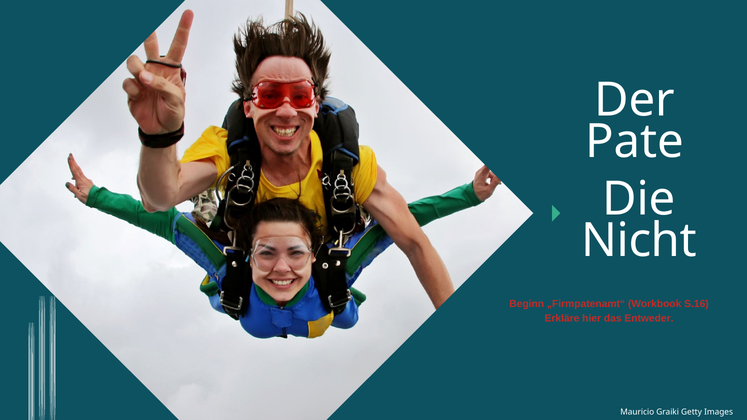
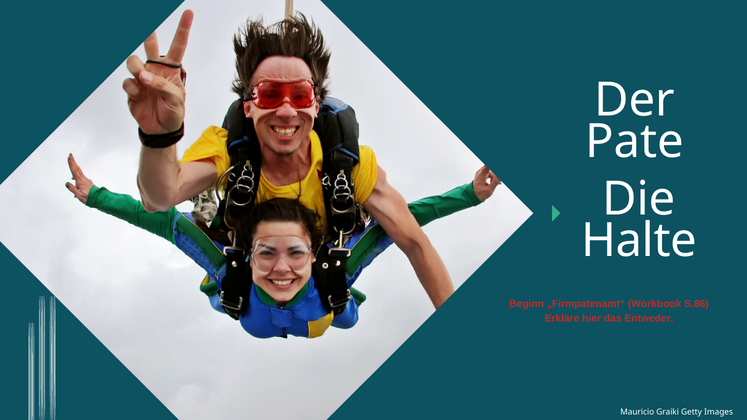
Nicht: Nicht -> Halte (639, 241)
S.16: S.16 -> S.86 (696, 304)
